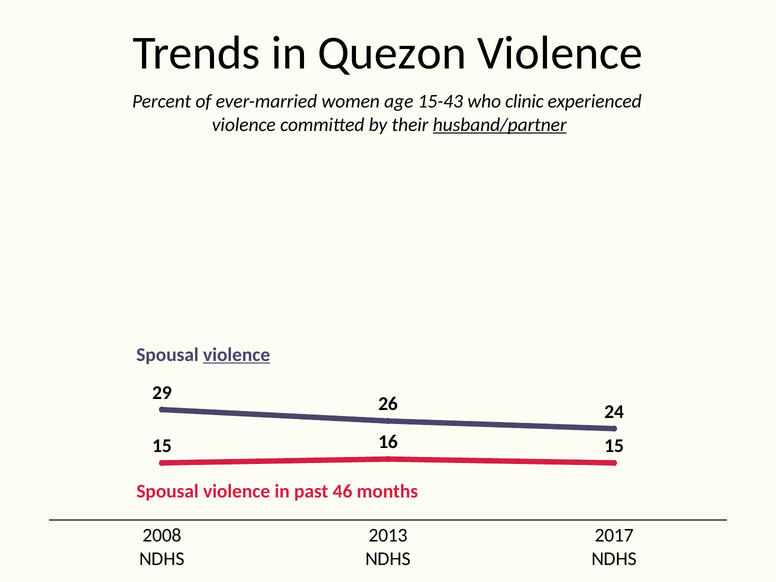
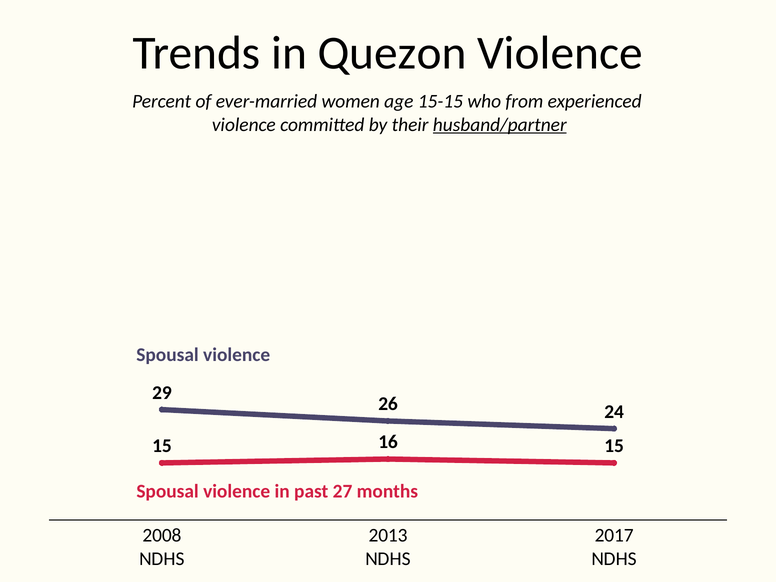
15-43: 15-43 -> 15-15 (440, 101)
clinic: clinic -> from (524, 101)
violence underline: present -> none (237, 355)
46: 46 -> 27 (343, 491)
